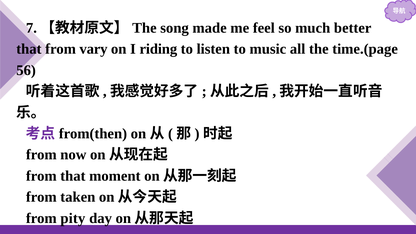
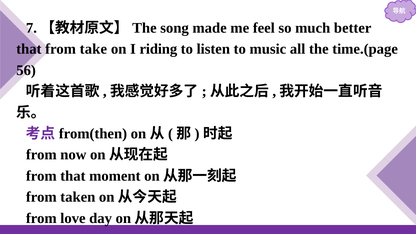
vary: vary -> take (93, 49)
pity: pity -> love (73, 218)
